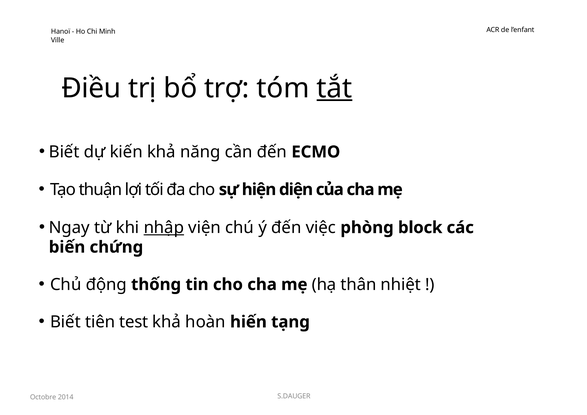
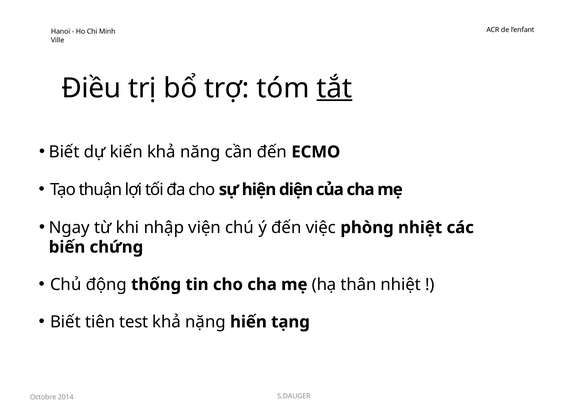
nhập underline: present -> none (164, 227)
phòng block: block -> nhiệt (420, 227)
hoàn: hoàn -> nặng (205, 322)
